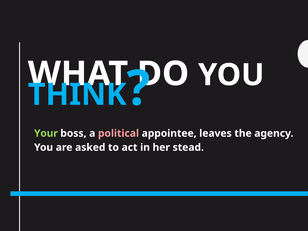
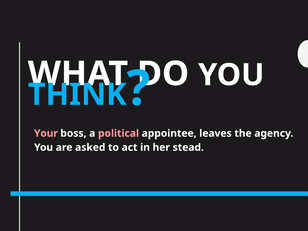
Your colour: light green -> pink (46, 133)
